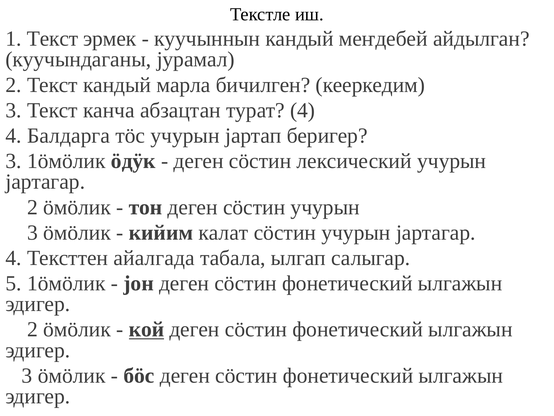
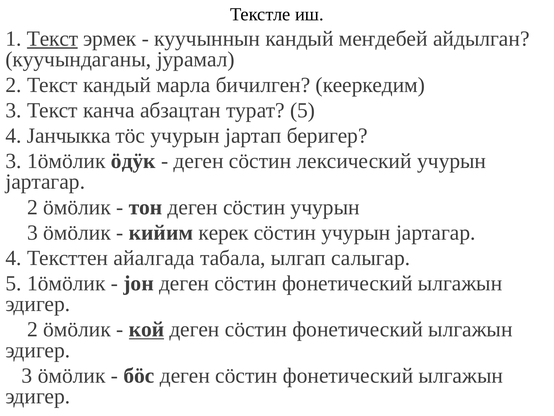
Текст underline: none -> present (52, 39)
турат 4: 4 -> 5 (303, 110)
Балдарга: Балдарга -> Jанчыкка (69, 136)
калат: калат -> керек (224, 232)
